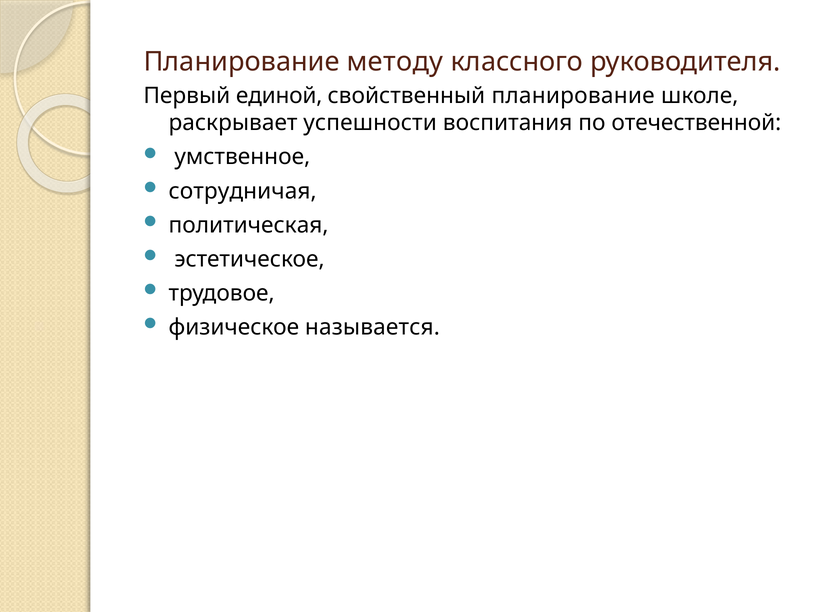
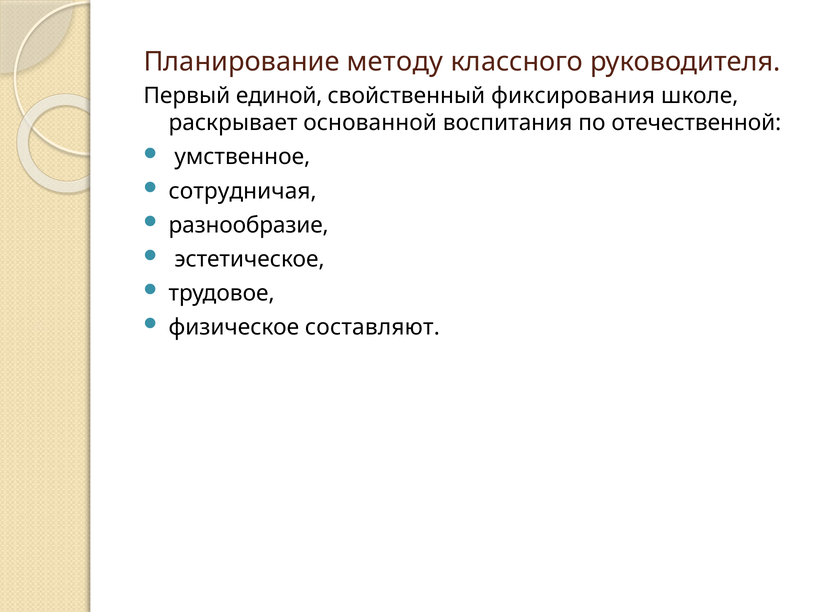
свойственный планирование: планирование -> фиксирования (573, 96)
успешности: успешности -> основанной (370, 123)
политическая: политическая -> разнообразие (249, 225)
называется: называется -> составляют (372, 327)
